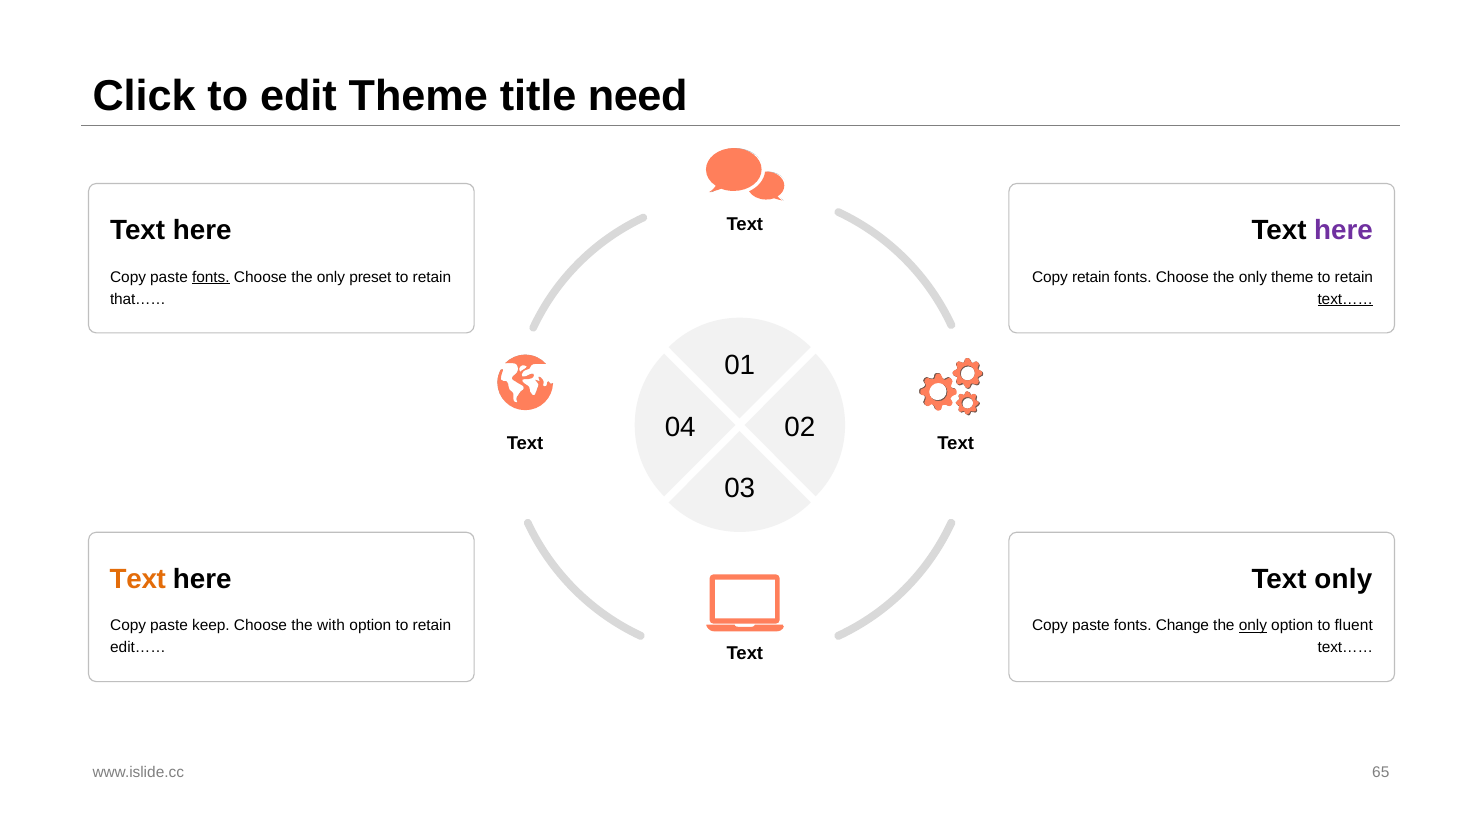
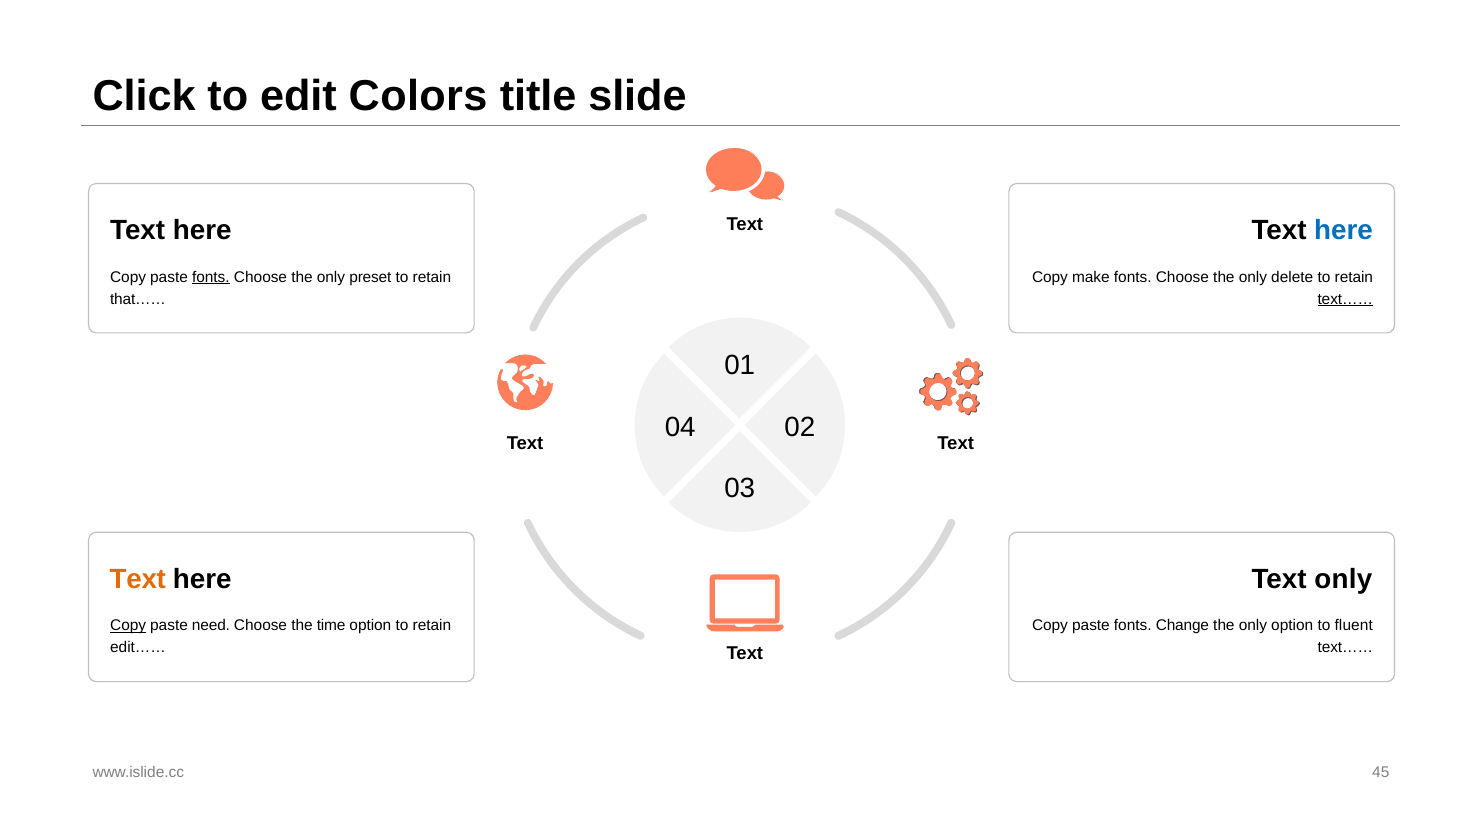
edit Theme: Theme -> Colors (418, 96)
need: need -> slide (637, 96)
here colour: purple -> blue (1344, 230)
Copy retain: retain -> make (1091, 277)
only theme: theme -> delete (1292, 277)
Copy underline: none -> present (128, 625)
keep: keep -> need (211, 625)
with: with -> time (331, 625)
only underline: present -> none (1253, 625)
65: 65 -> 45 (1381, 772)
